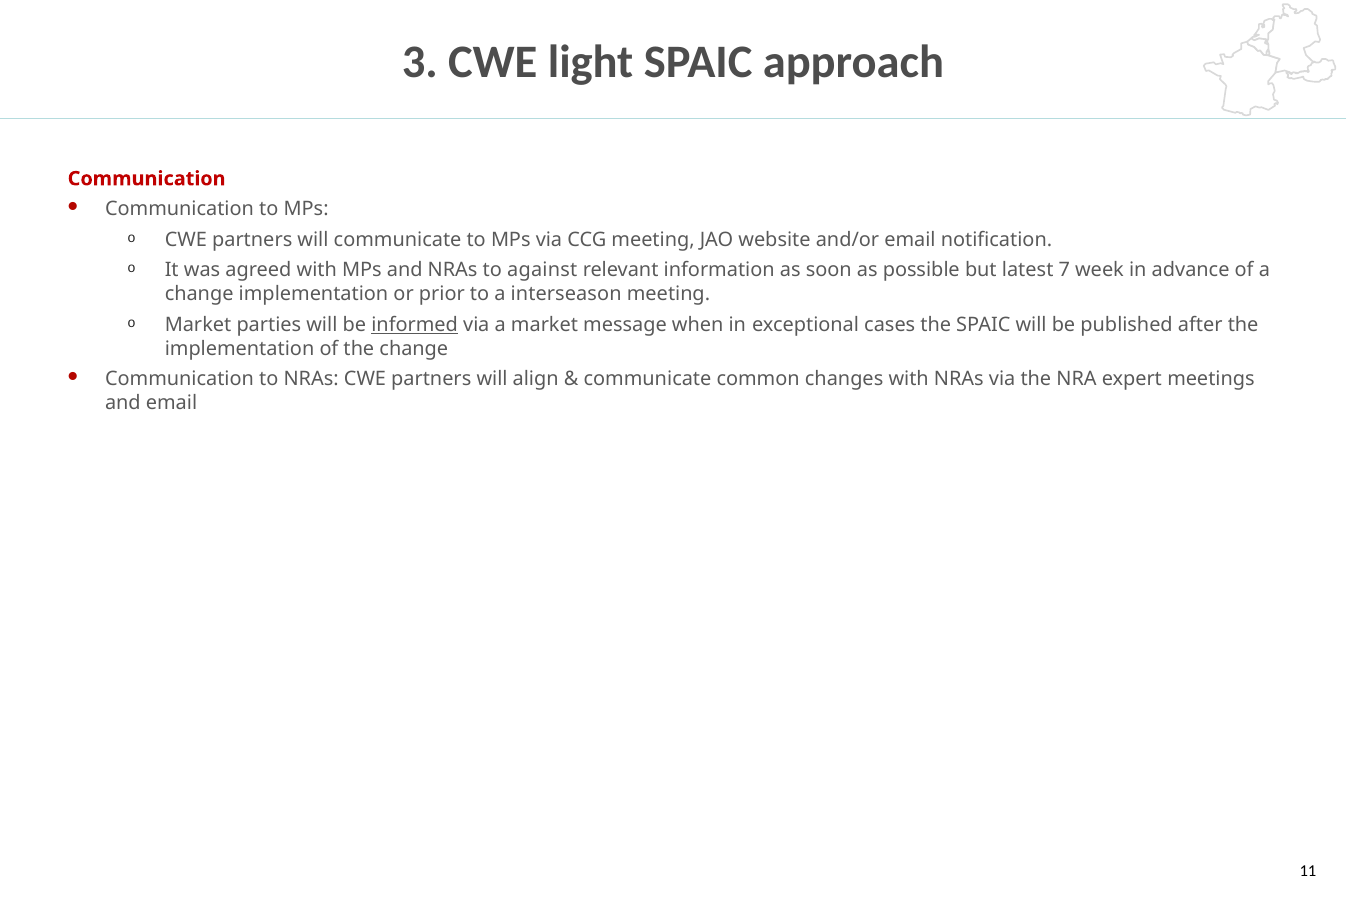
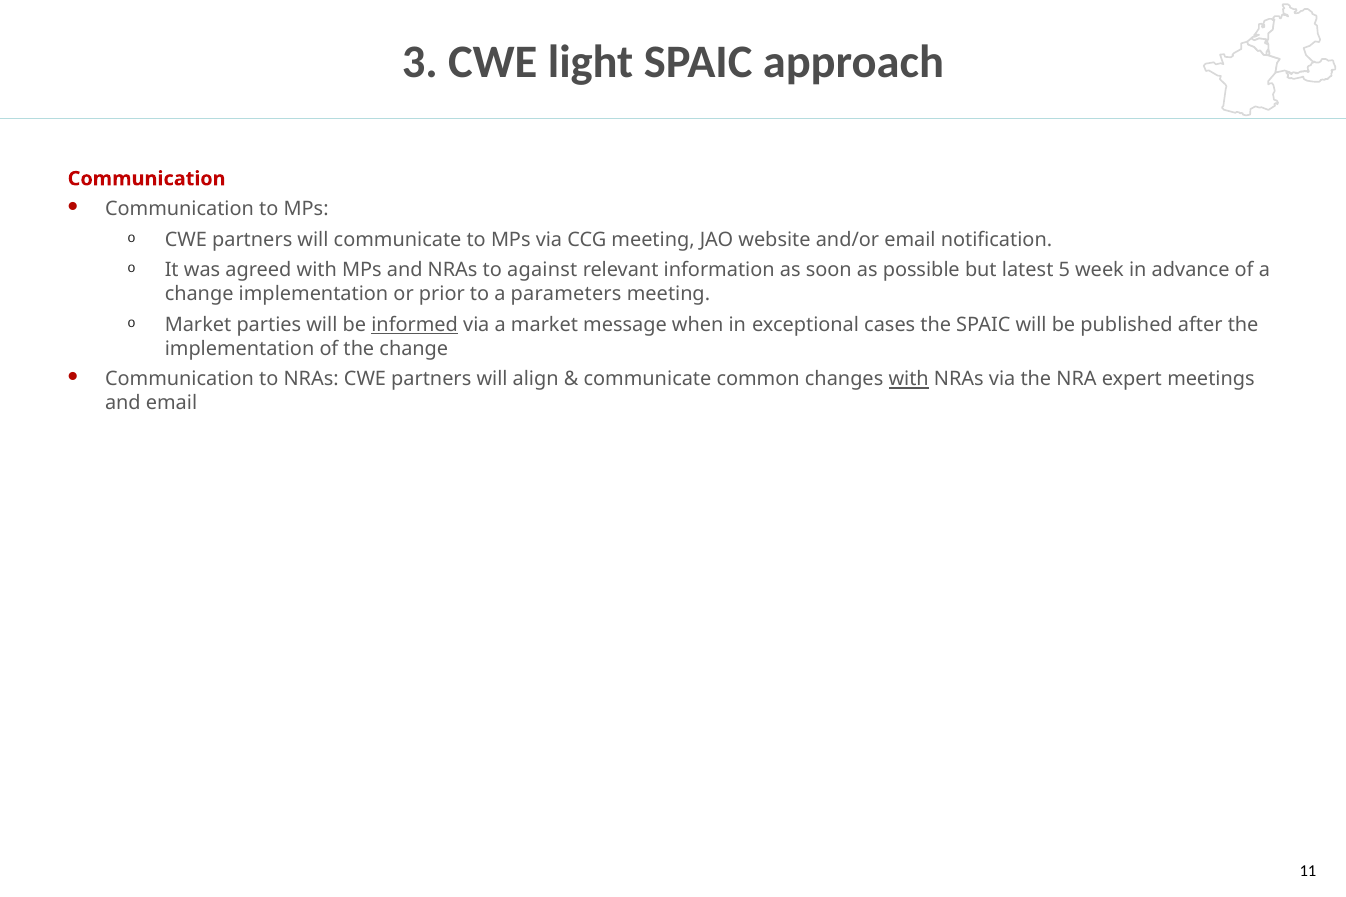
7: 7 -> 5 (1064, 270)
interseason: interseason -> parameters (566, 294)
with underline: none -> present (909, 379)
